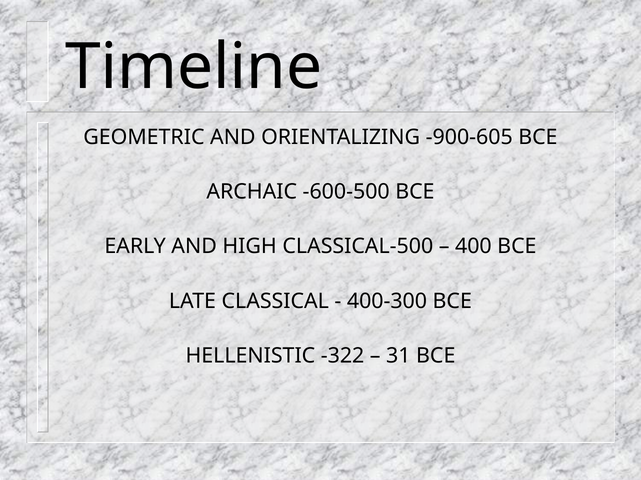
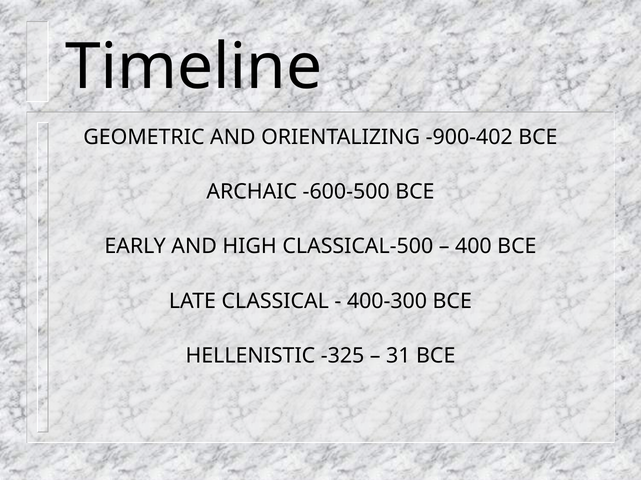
-900-605: -900-605 -> -900-402 (469, 137)
-322: -322 -> -325 (343, 356)
